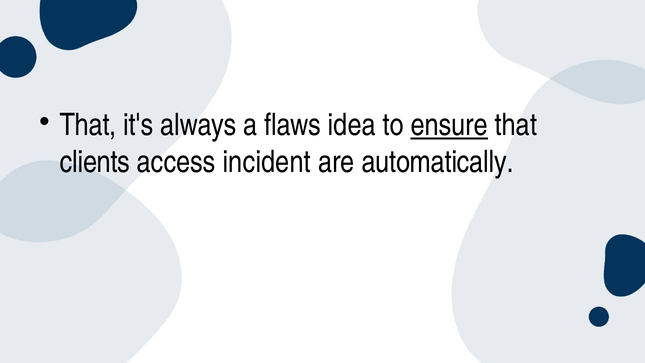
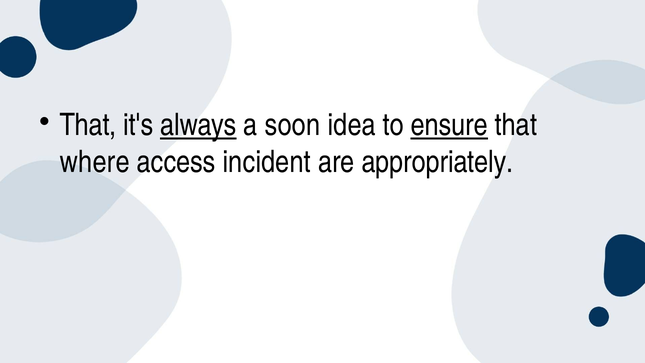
always underline: none -> present (198, 125)
flaws: flaws -> soon (293, 125)
clients: clients -> where (95, 162)
automatically: automatically -> appropriately (438, 162)
